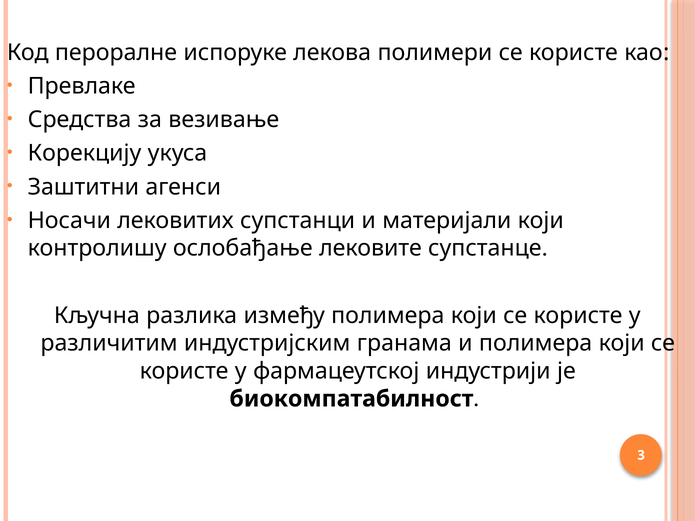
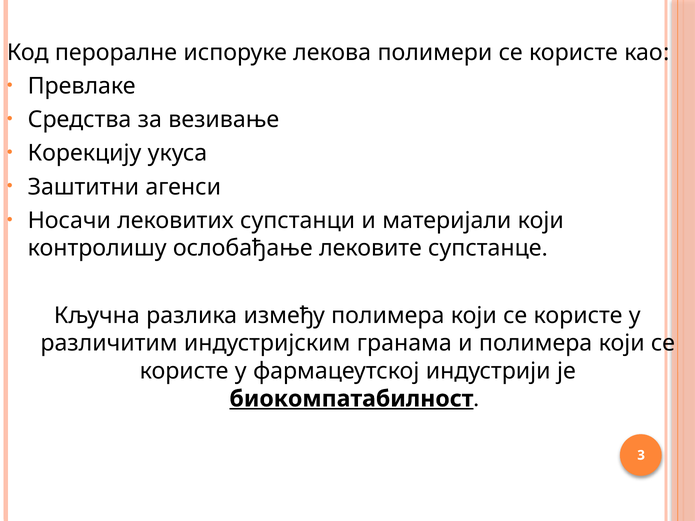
биокомпатабилност underline: none -> present (351, 399)
